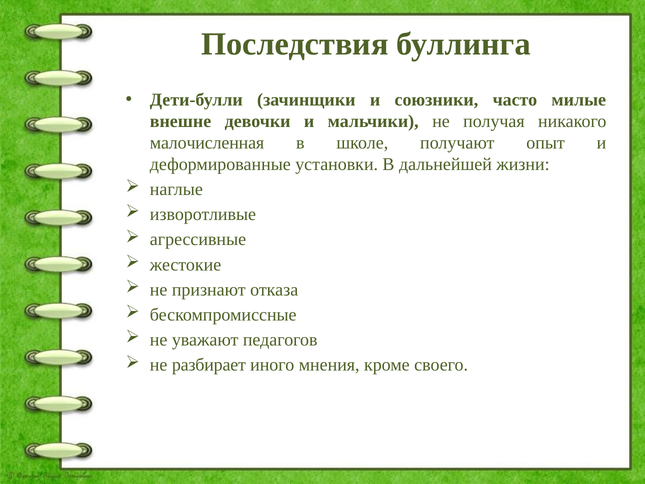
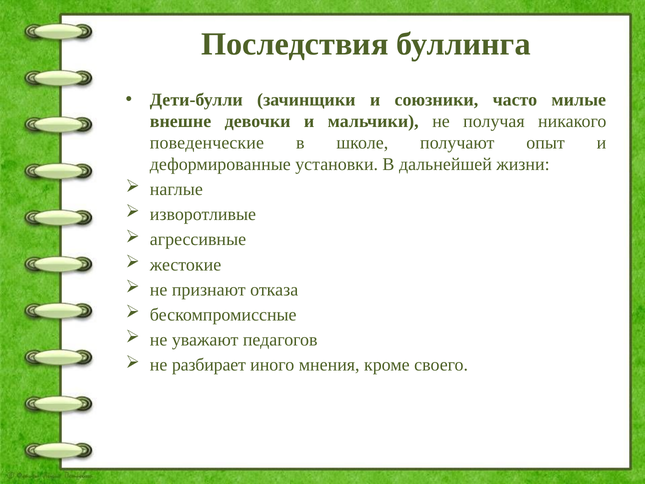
малочисленная: малочисленная -> поведенческие (207, 143)
